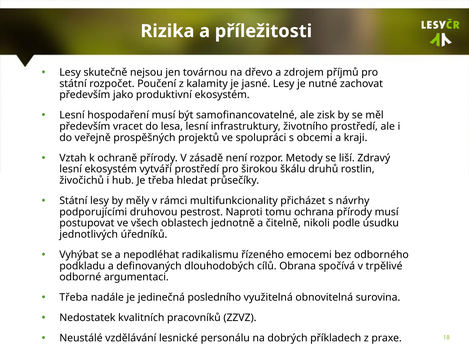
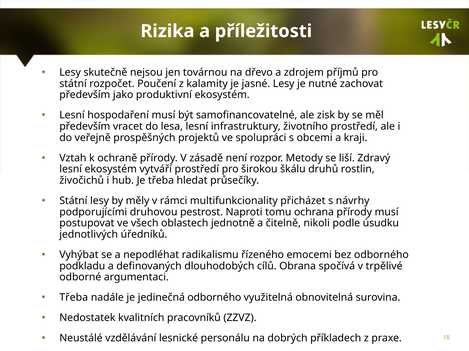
jedinečná posledního: posledního -> odborného (214, 298)
